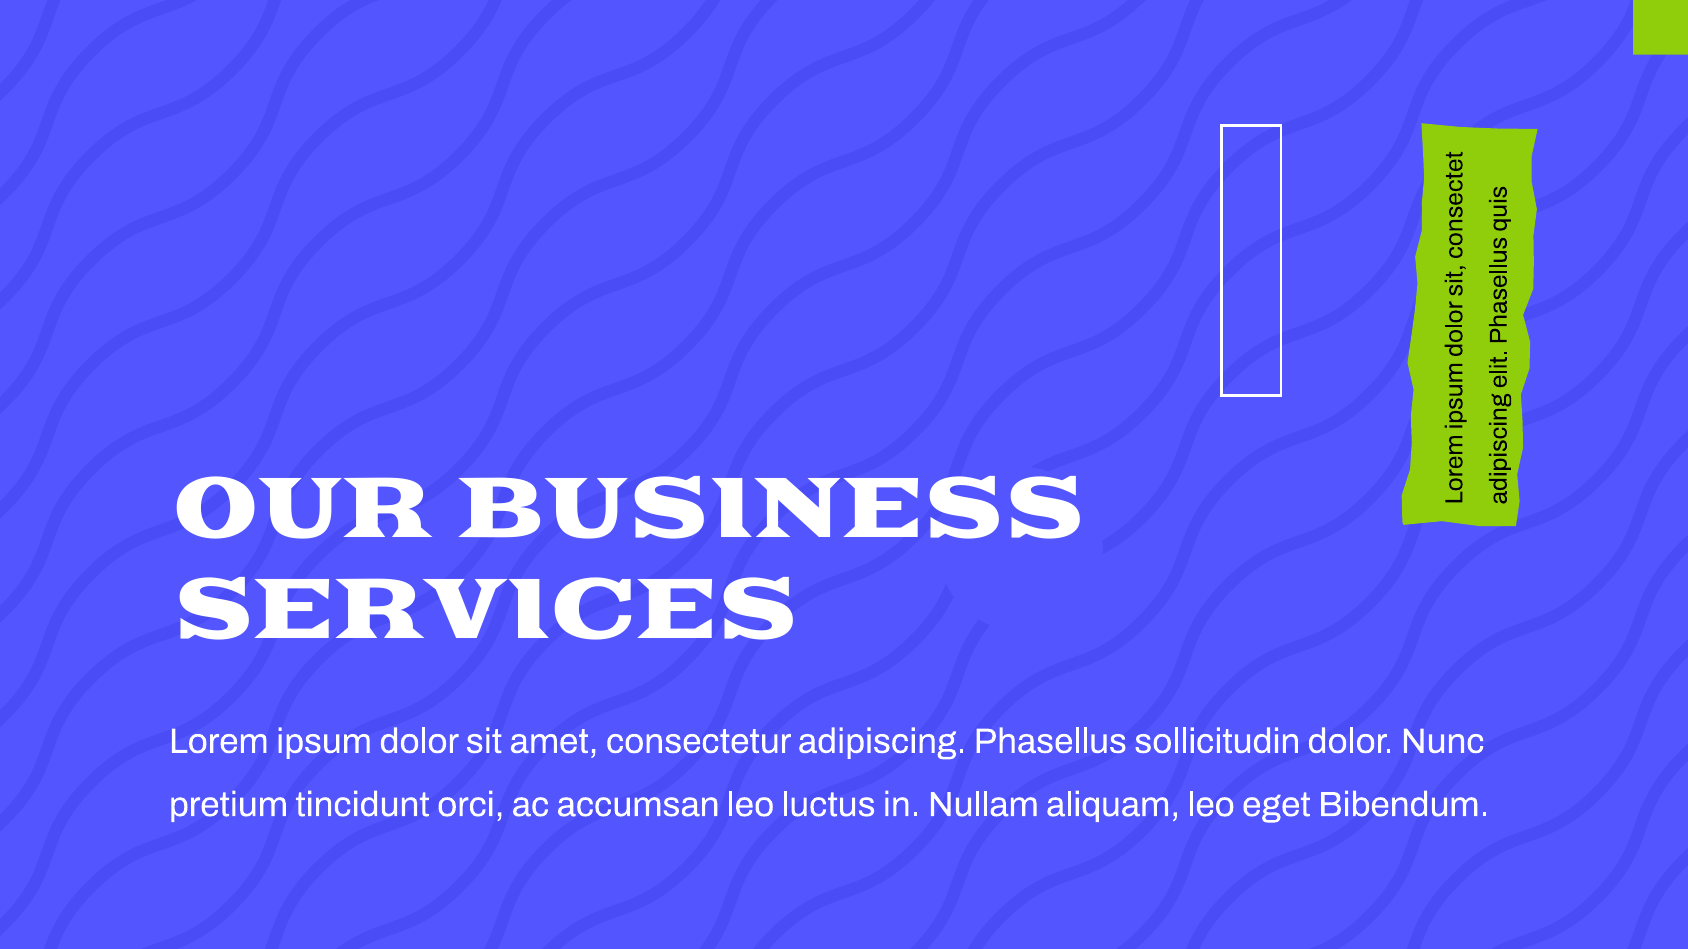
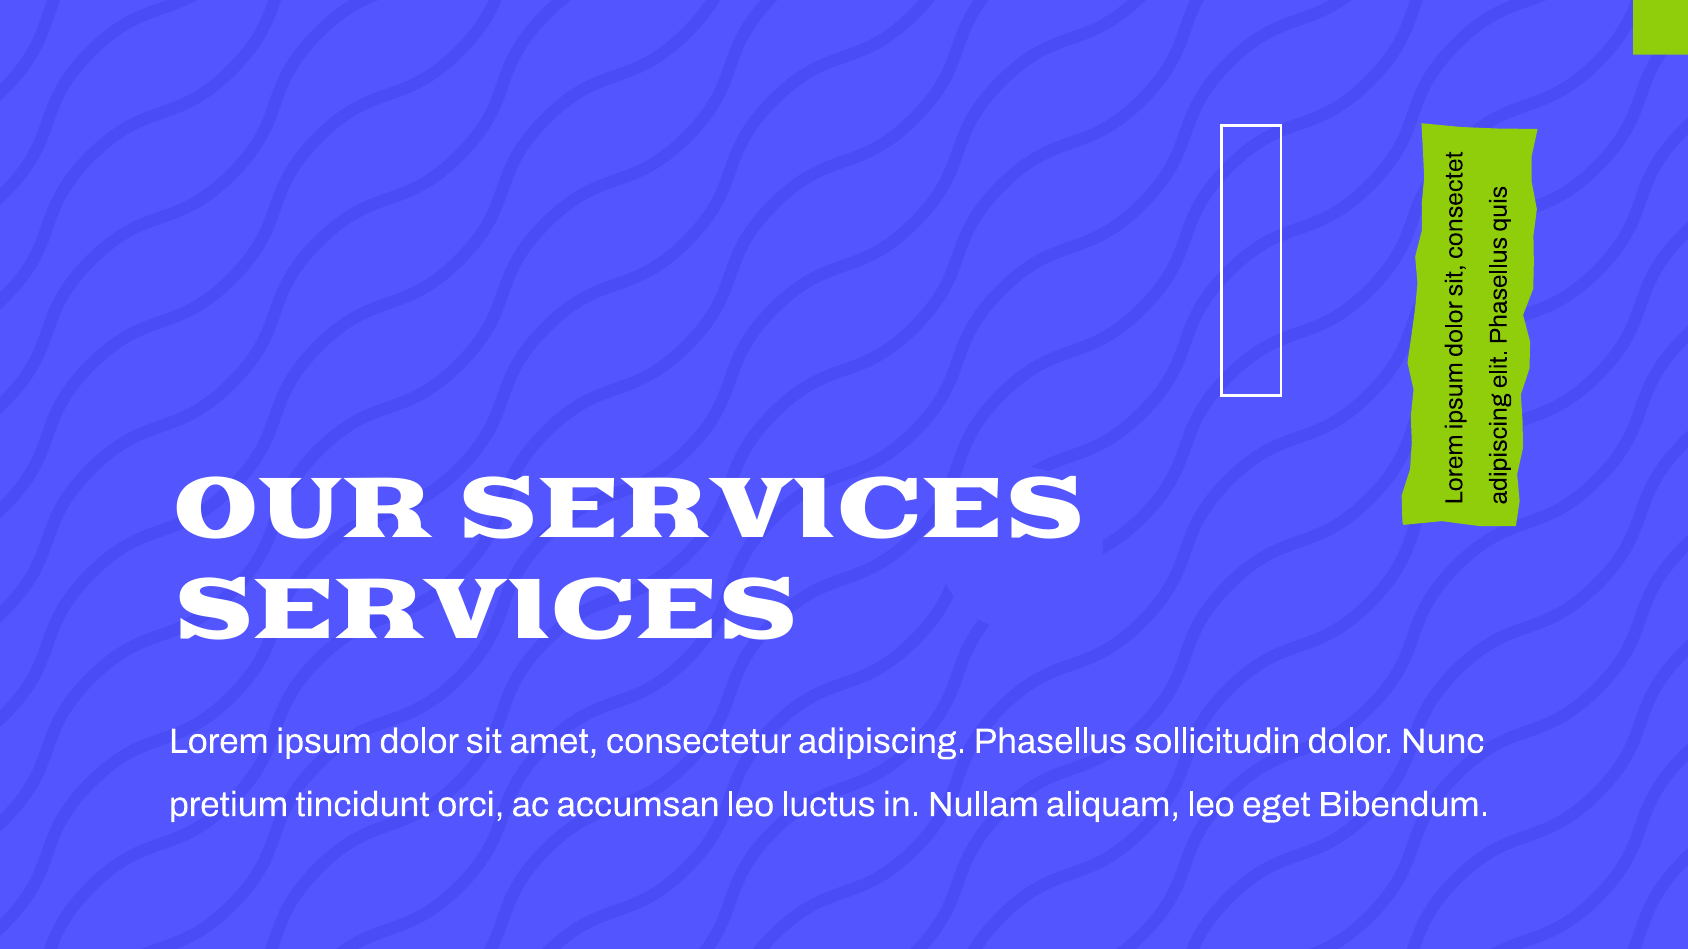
OUR BUSINESS: BUSINESS -> SERVICES (771, 510)
